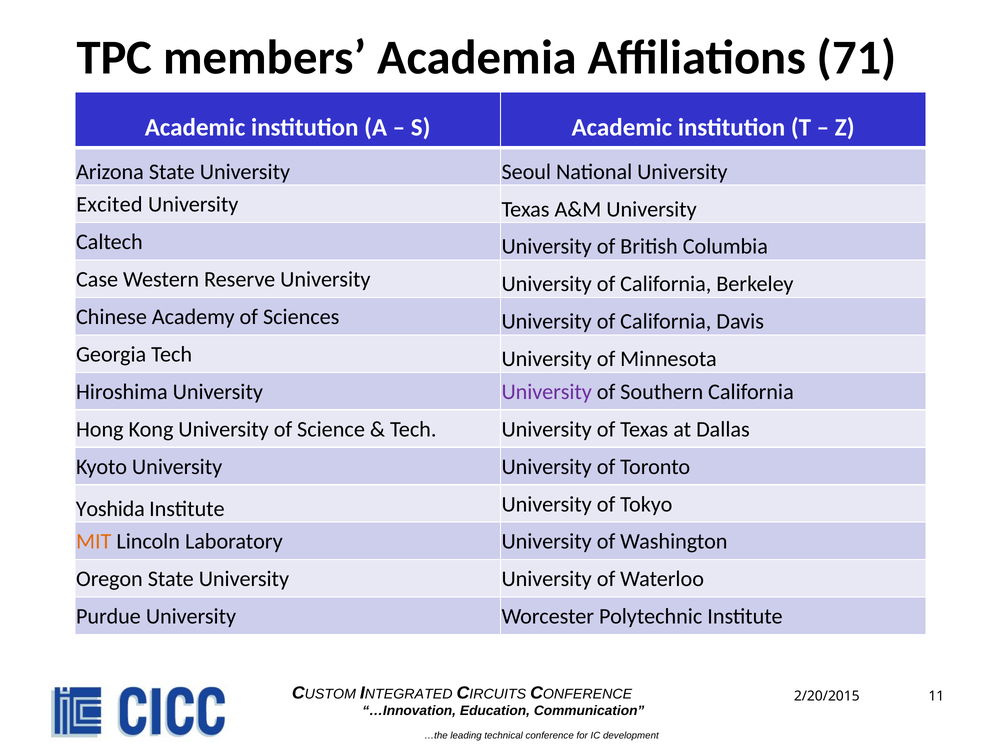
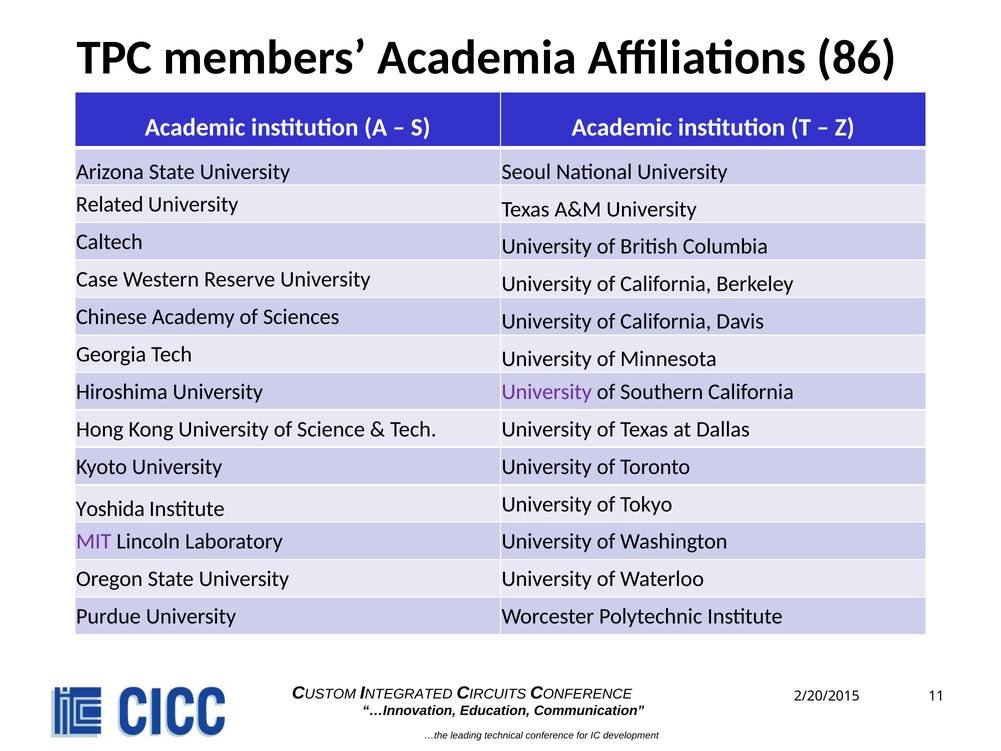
71: 71 -> 86 (857, 58)
Excited: Excited -> Related (110, 205)
MIT colour: orange -> purple (94, 541)
